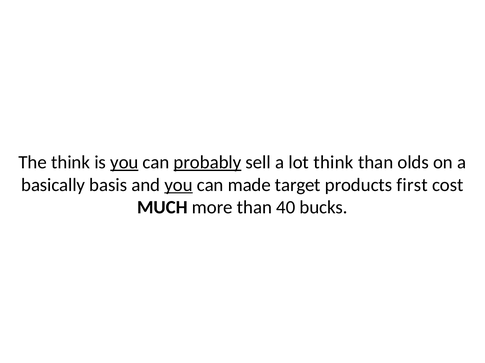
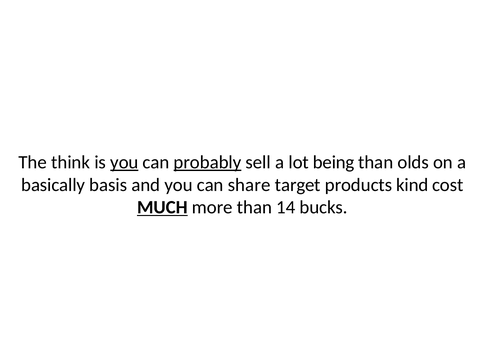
lot think: think -> being (334, 163)
you underline: present -> none (179, 185)
made: made -> share (249, 185)
first: first -> kind (412, 185)
MUCH underline: none -> present (162, 208)
40: 40 -> 14 (286, 208)
